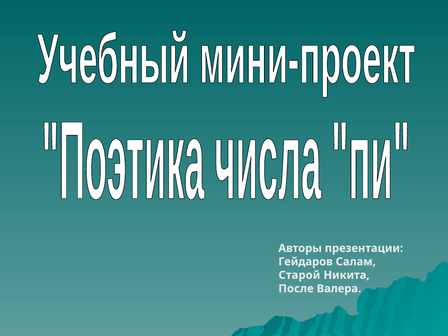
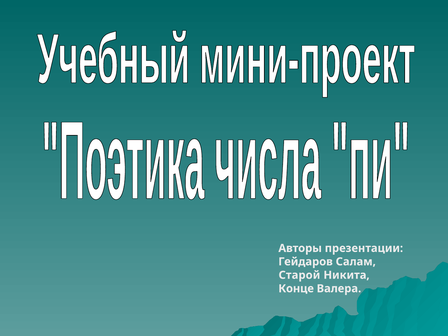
После: После -> Конце (296, 289)
